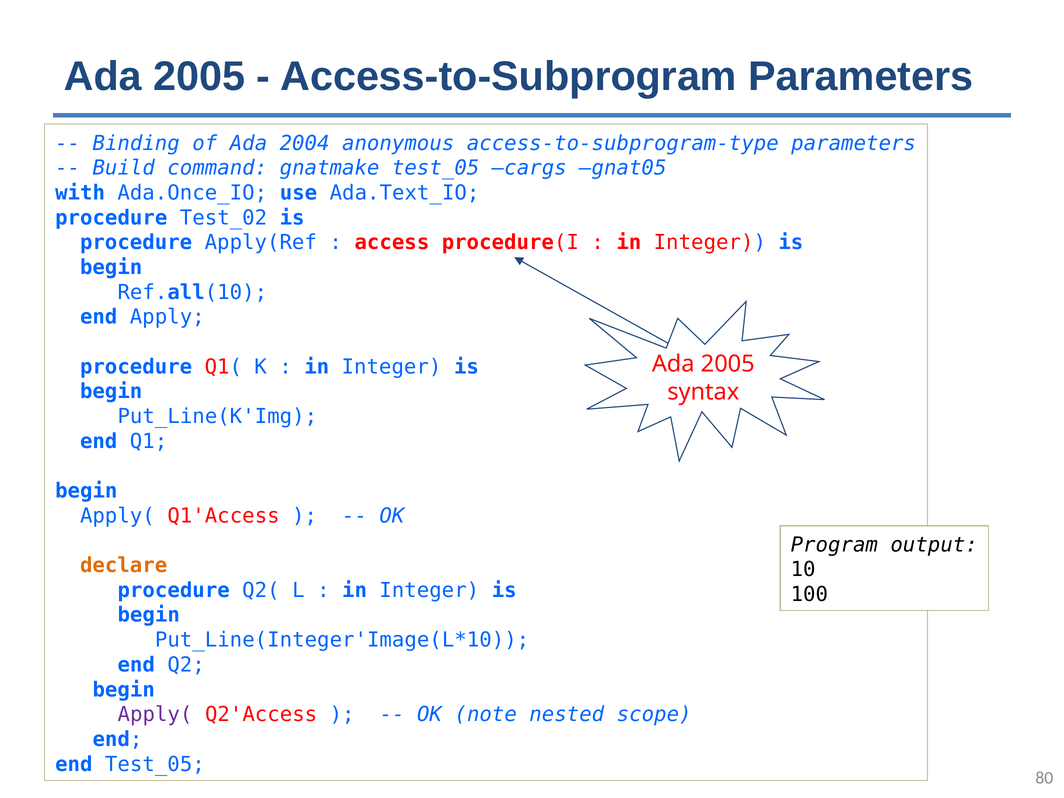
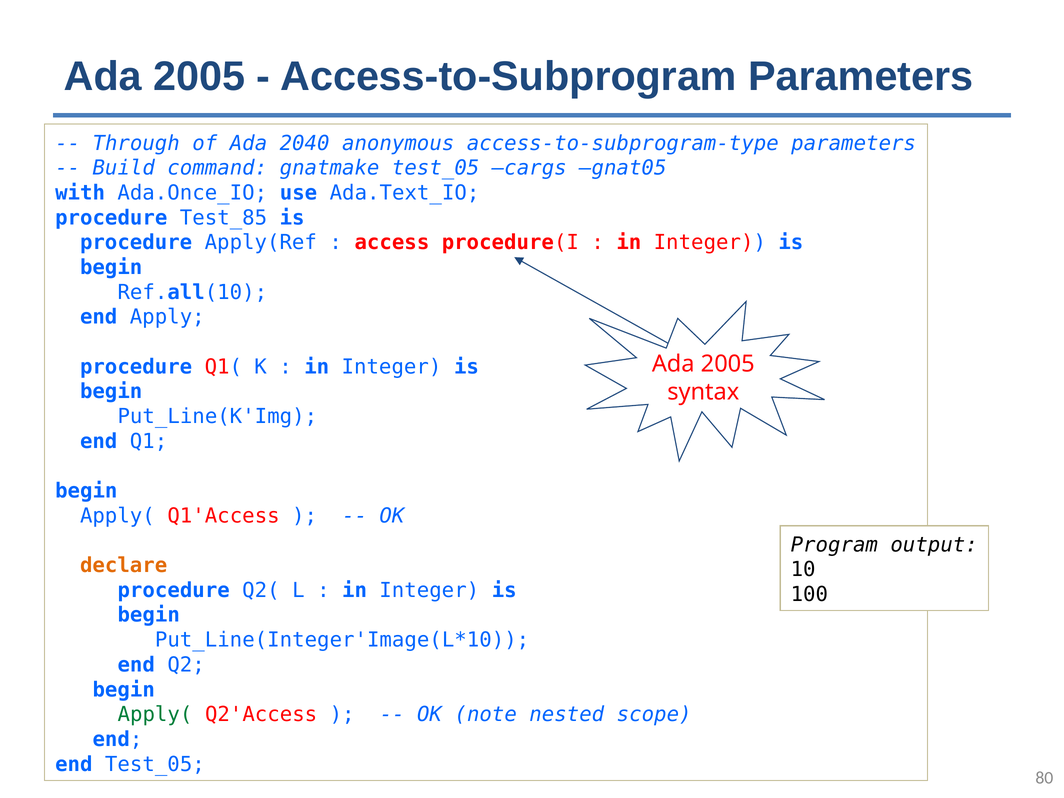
Binding: Binding -> Through (136, 143)
2004: 2004 -> 2040 (305, 143)
Test_02: Test_02 -> Test_85 (224, 218)
Apply( colour: purple -> green (155, 715)
